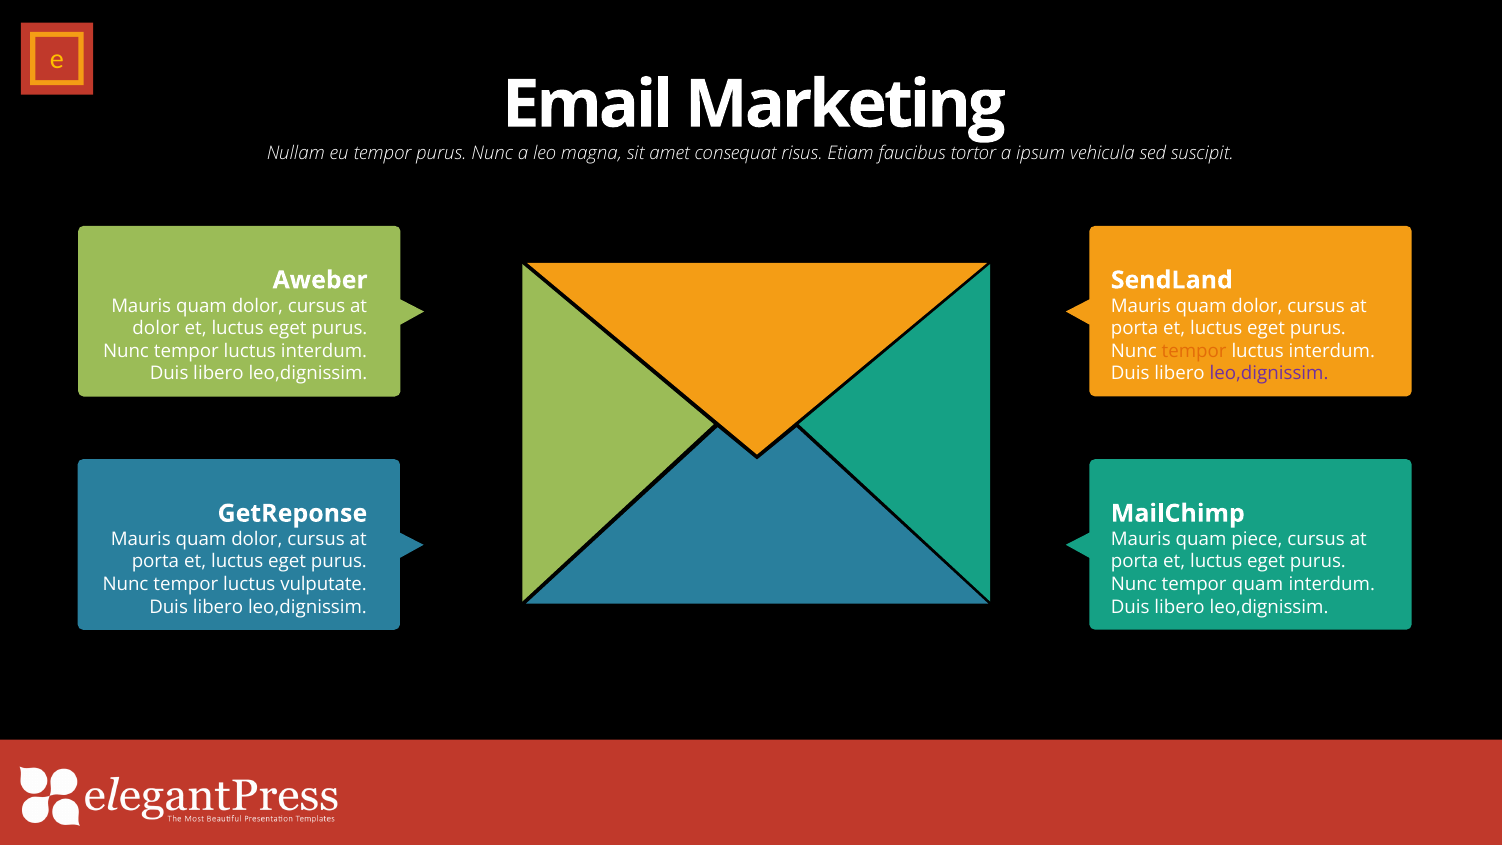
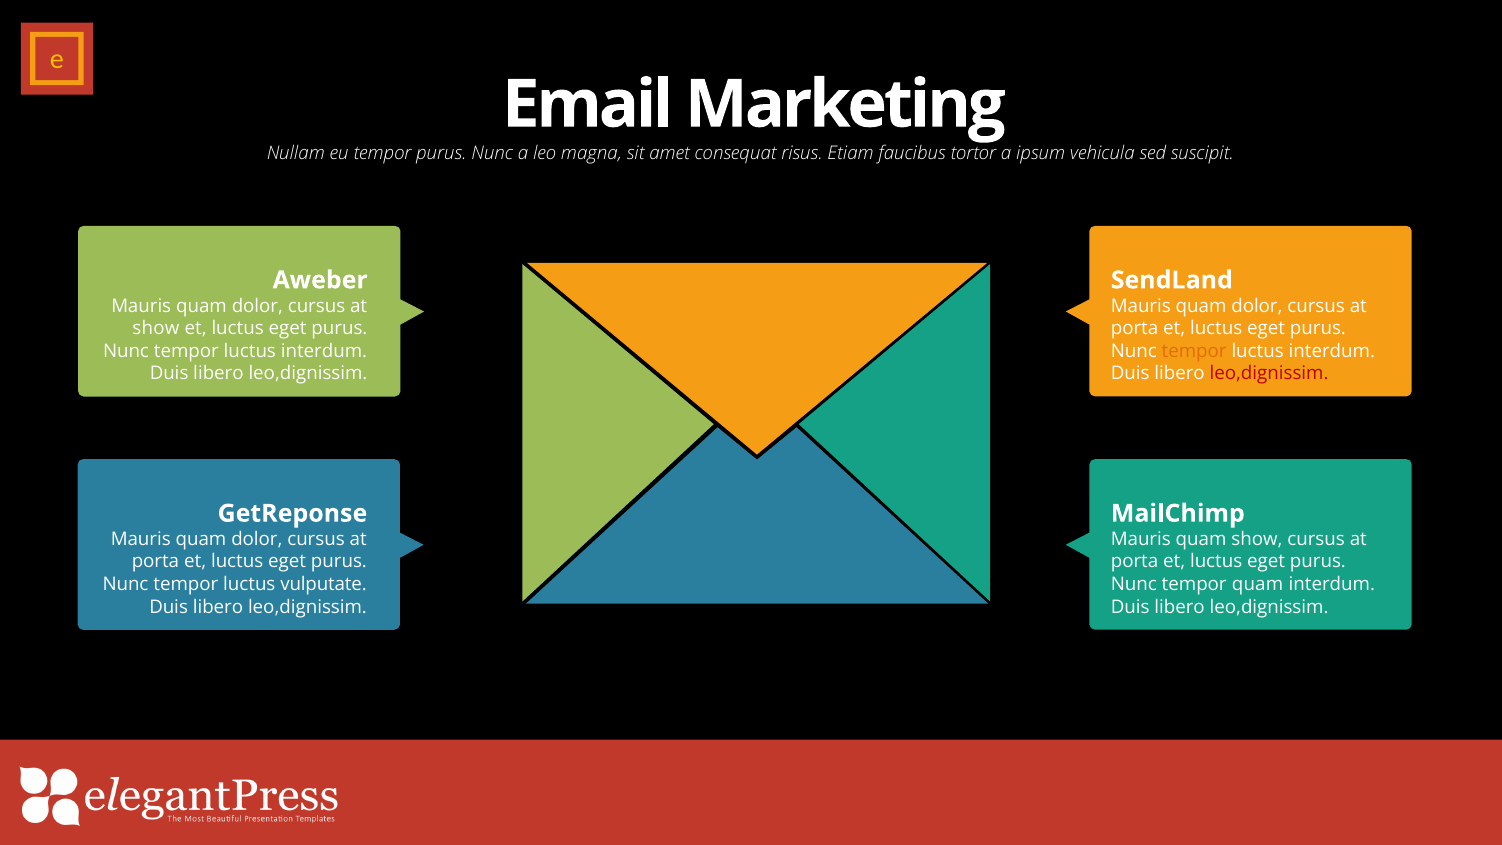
dolor: dolor -> show (156, 328)
leo,dignissim colour: purple -> red (1269, 374)
quam piece: piece -> show (1257, 539)
